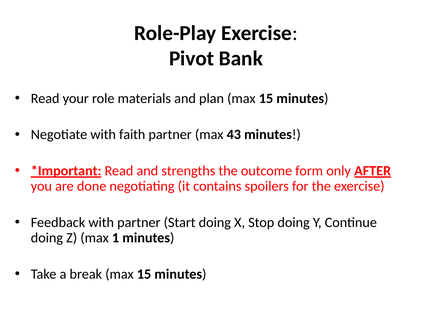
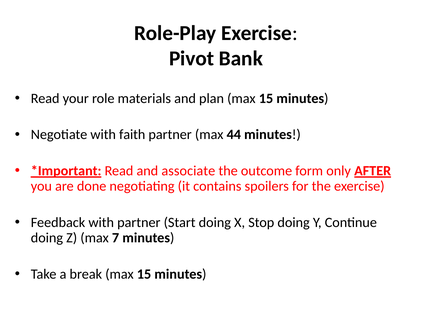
43: 43 -> 44 (234, 134)
strengths: strengths -> associate (188, 171)
1: 1 -> 7 (116, 238)
